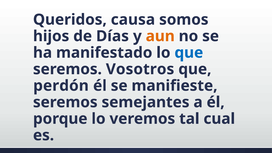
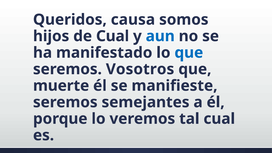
de Días: Días -> Cual (113, 36)
aun colour: orange -> blue (160, 36)
perdón: perdón -> muerte (61, 86)
